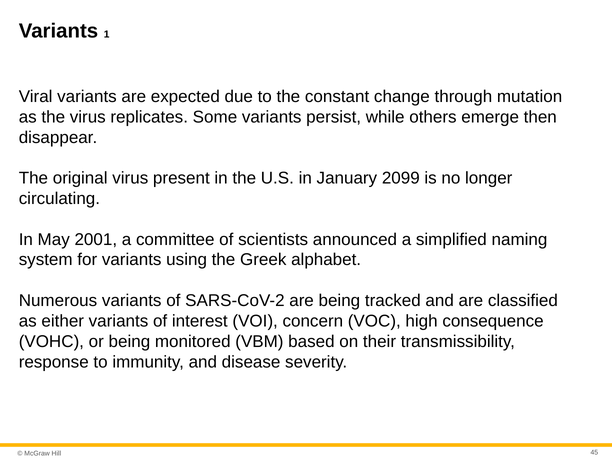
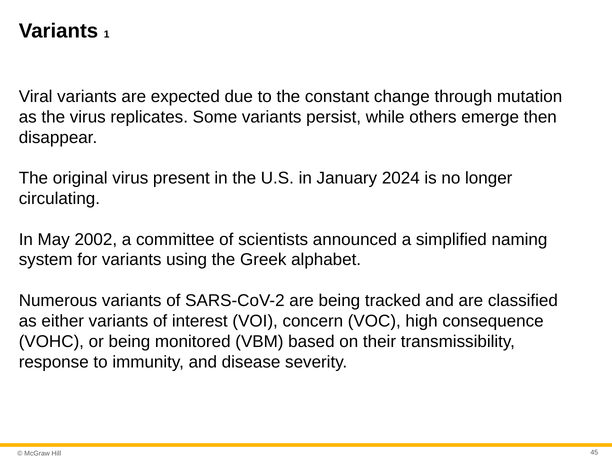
2099: 2099 -> 2024 (401, 178)
2001: 2001 -> 2002 (96, 239)
